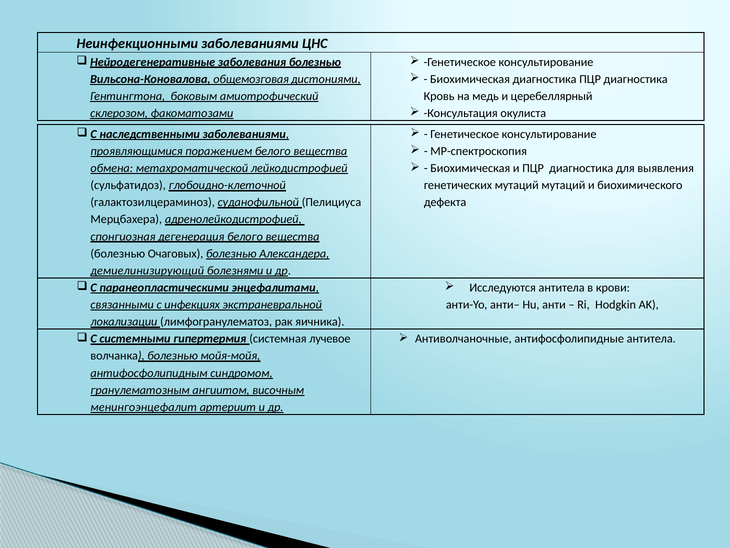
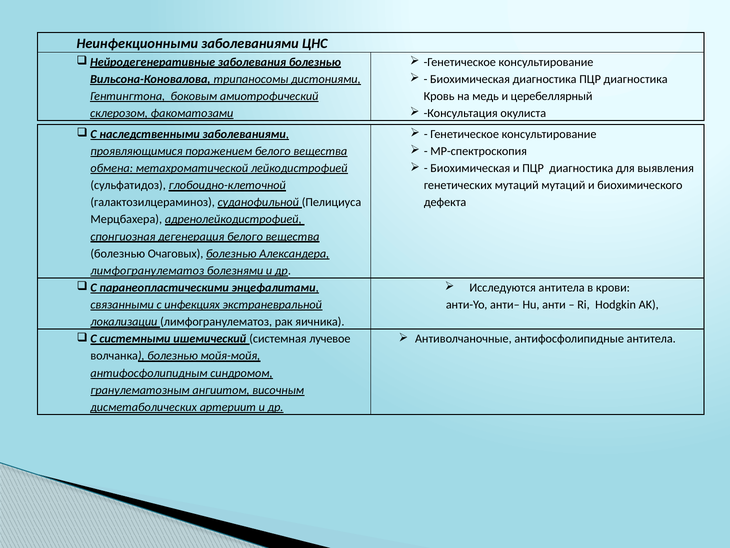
общемозговая: общемозговая -> трипаносомы (251, 79)
демиелинизирующий: демиелинизирующий -> лимфогранулематоз (147, 270)
гипертермия: гипертермия -> ишемический (210, 339)
менингоэнцефалит: менингоэнцефалит -> дисметаболических (144, 407)
